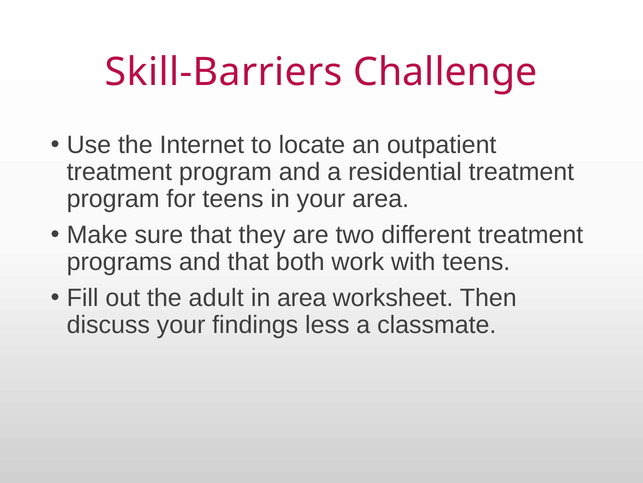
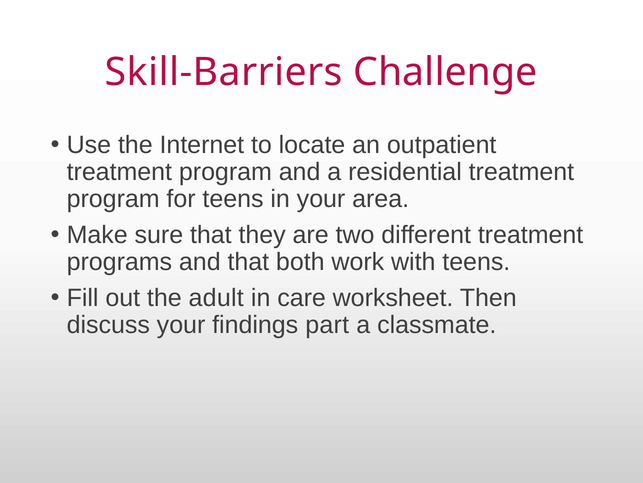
in area: area -> care (302, 298)
less: less -> part (327, 325)
